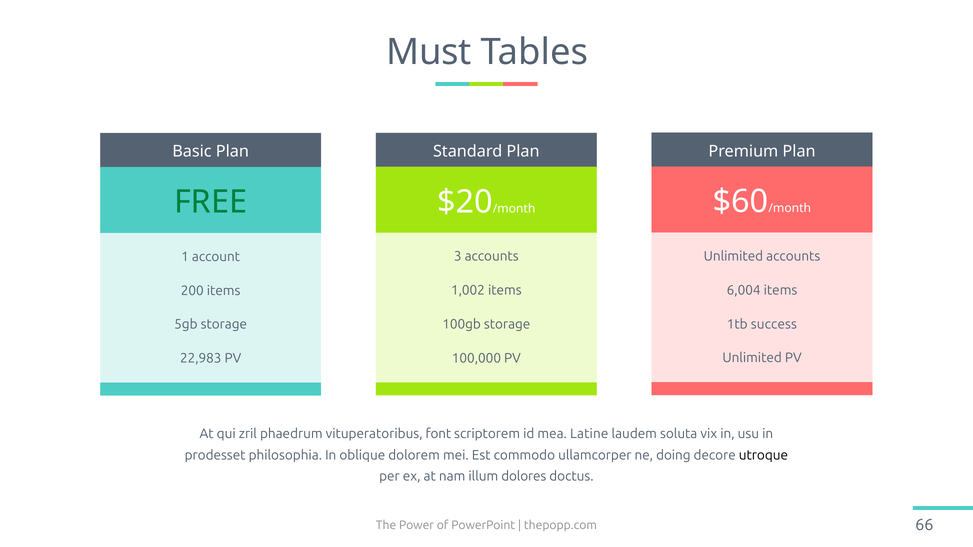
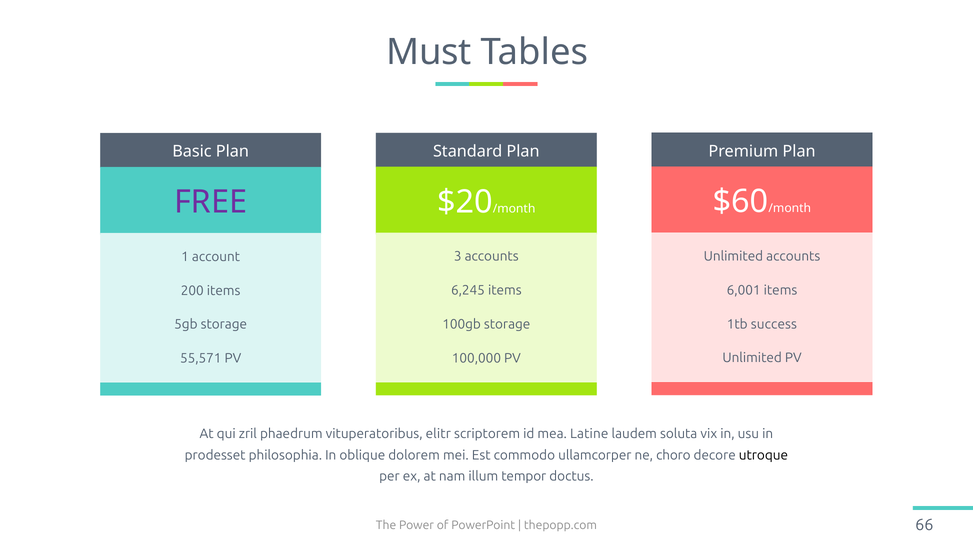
FREE colour: green -> purple (211, 202)
6,004: 6,004 -> 6,001 (744, 290)
1,002: 1,002 -> 6,245 (468, 291)
22,983: 22,983 -> 55,571 (201, 359)
font: font -> elitr (438, 434)
doing: doing -> choro (673, 455)
dolores: dolores -> tempor (524, 476)
